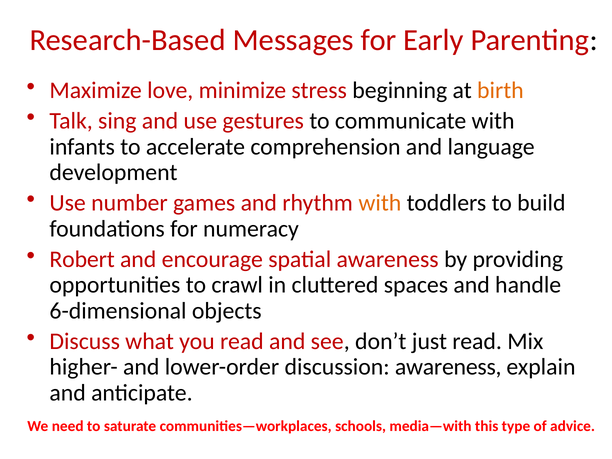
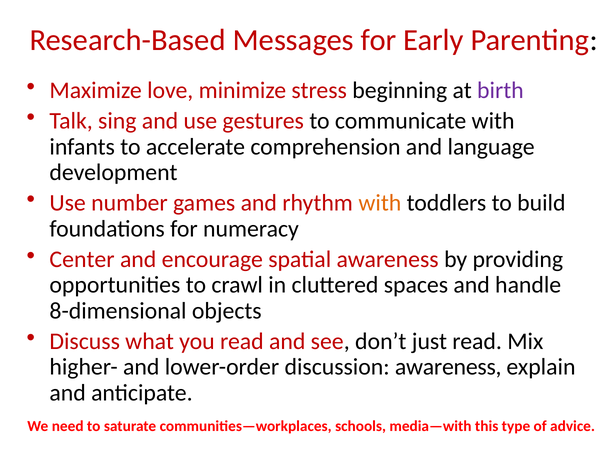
birth colour: orange -> purple (500, 90)
Robert: Robert -> Center (82, 259)
6-dimensional: 6-dimensional -> 8-dimensional (118, 311)
